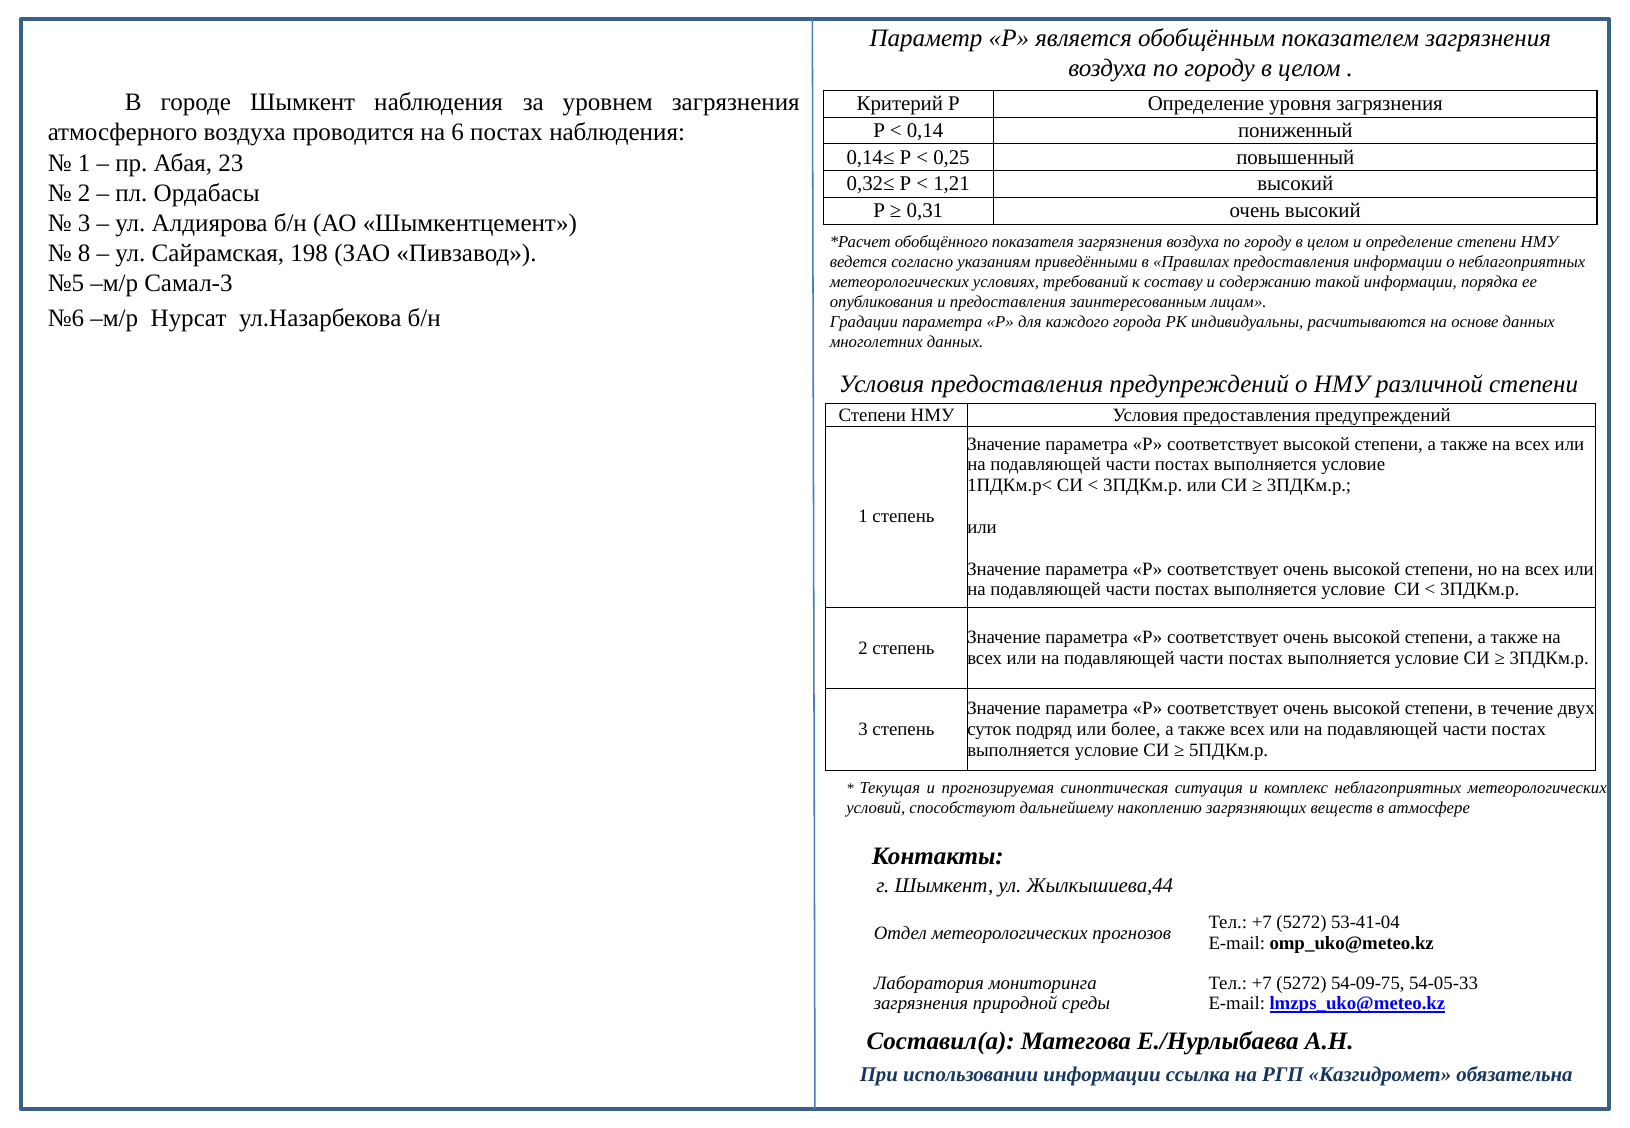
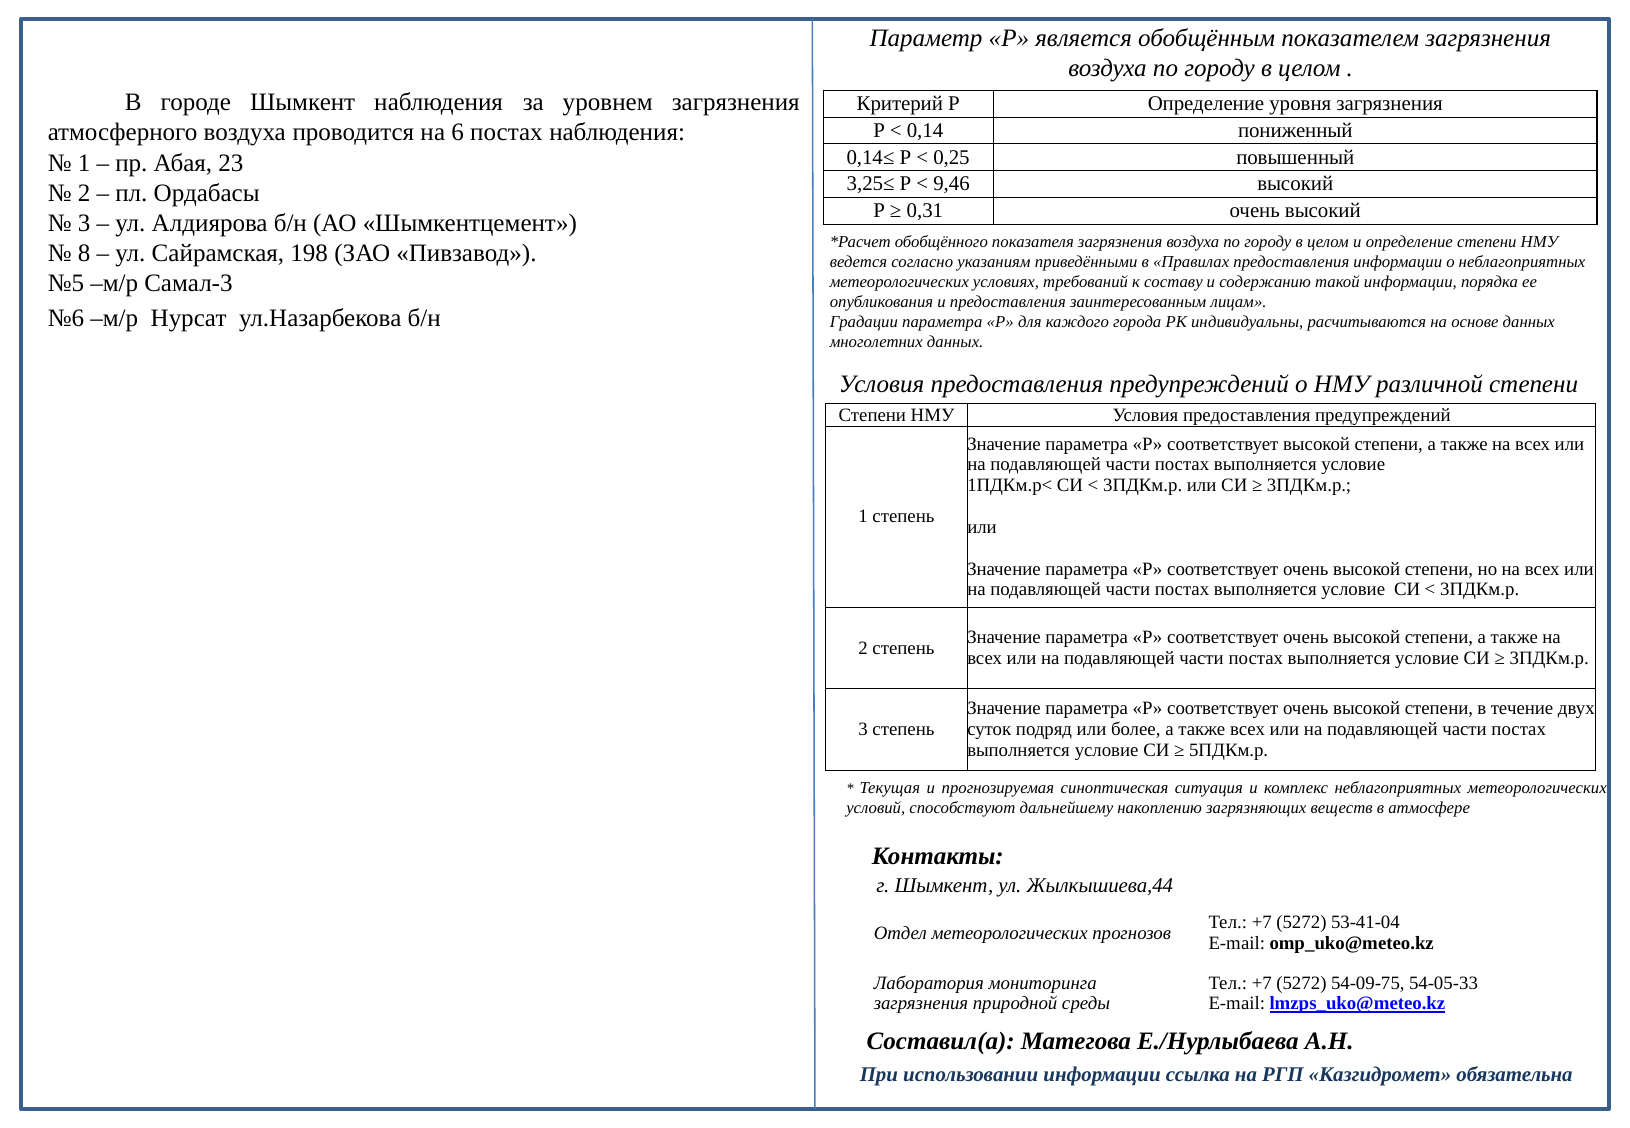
0,32≤: 0,32≤ -> 3,25≤ (871, 184)
1,21: 1,21 -> 9,46 (952, 184)
